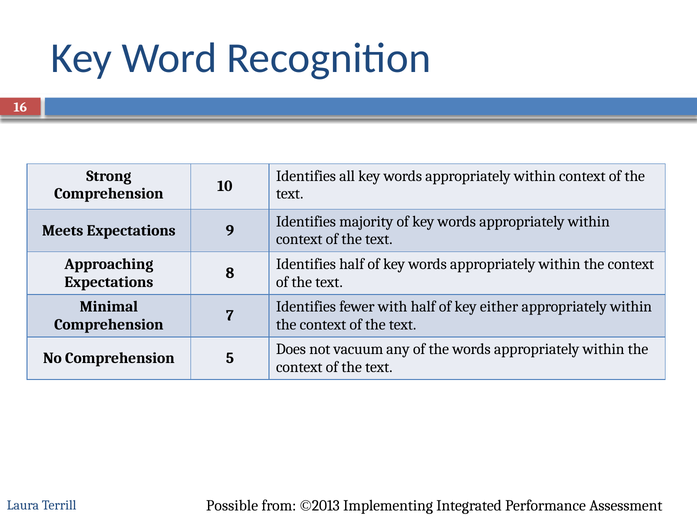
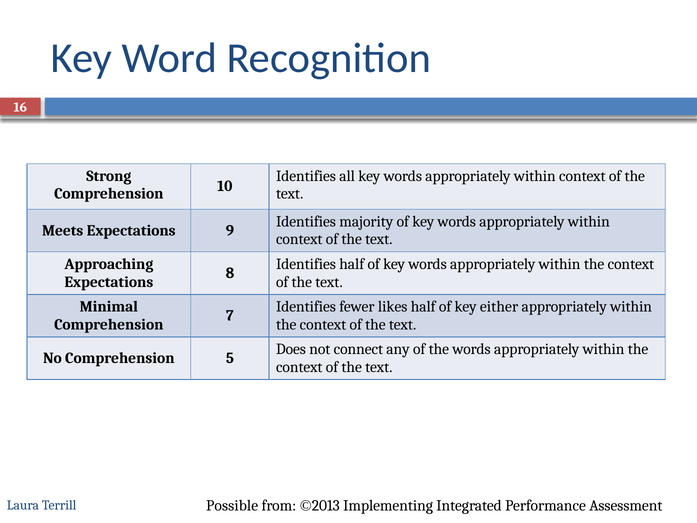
with: with -> likes (393, 307)
vacuum: vacuum -> connect (358, 349)
